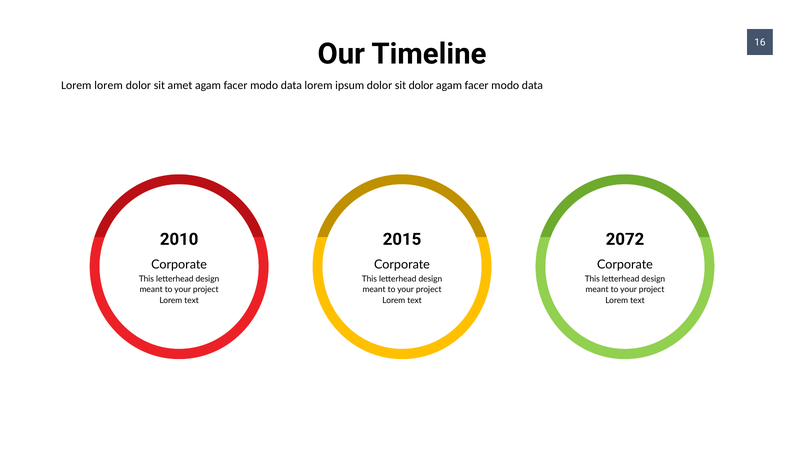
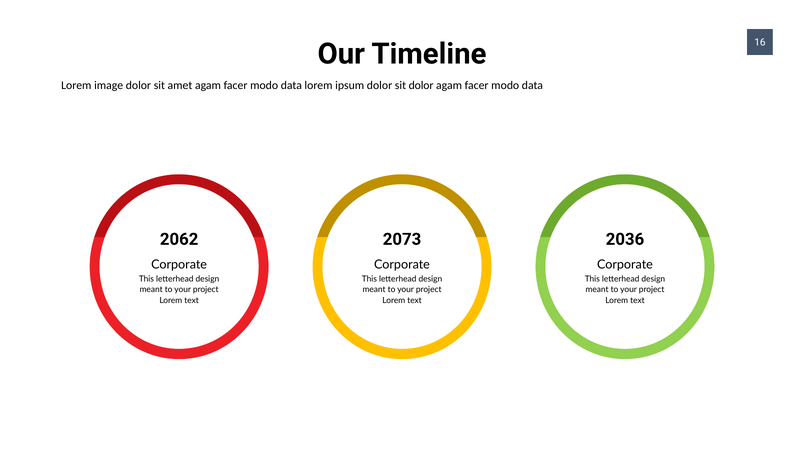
Lorem lorem: lorem -> image (109, 86)
2010: 2010 -> 2062 (179, 239)
2015: 2015 -> 2073 (402, 239)
2072: 2072 -> 2036 (625, 239)
